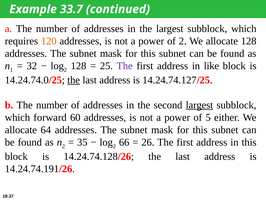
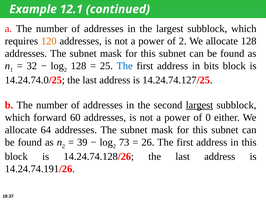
33.7: 33.7 -> 12.1 (71, 9)
The colour: purple -> blue (125, 66)
like: like -> bits (211, 66)
the underline: present -> none (74, 80)
5: 5 -> 0 (208, 117)
35: 35 -> 39 (82, 142)
66: 66 -> 73 (124, 142)
